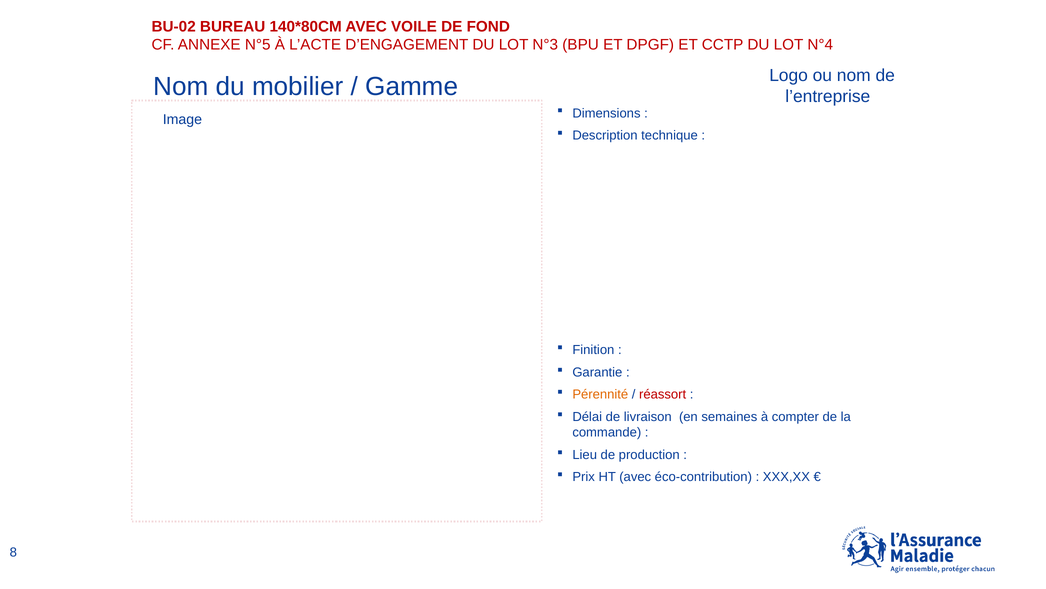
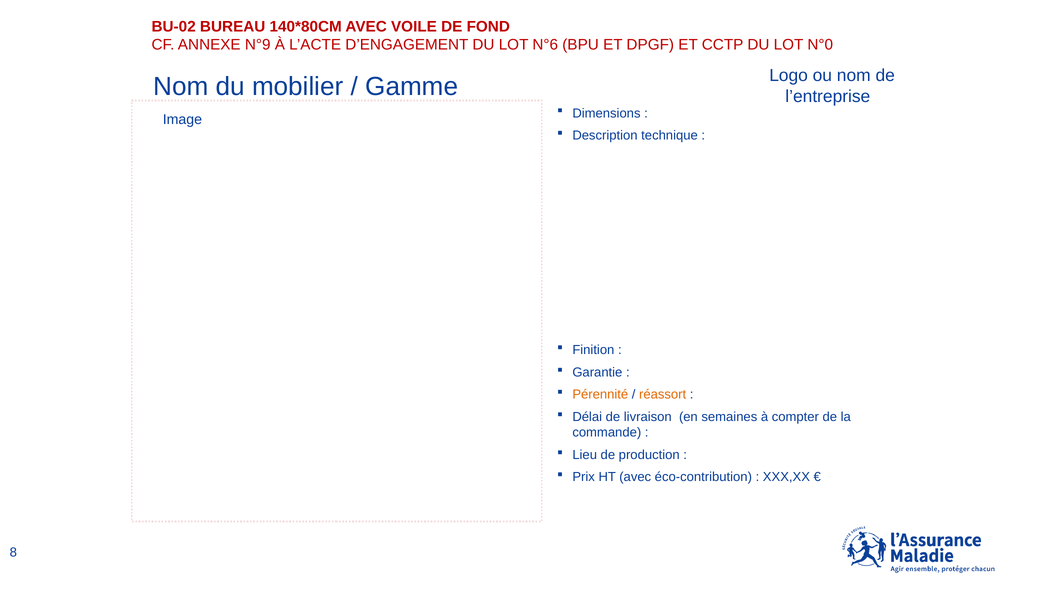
N°5: N°5 -> N°9 (258, 45)
N°3: N°3 -> N°6 (545, 45)
N°4: N°4 -> N°0 (820, 45)
réassort colour: red -> orange (663, 394)
